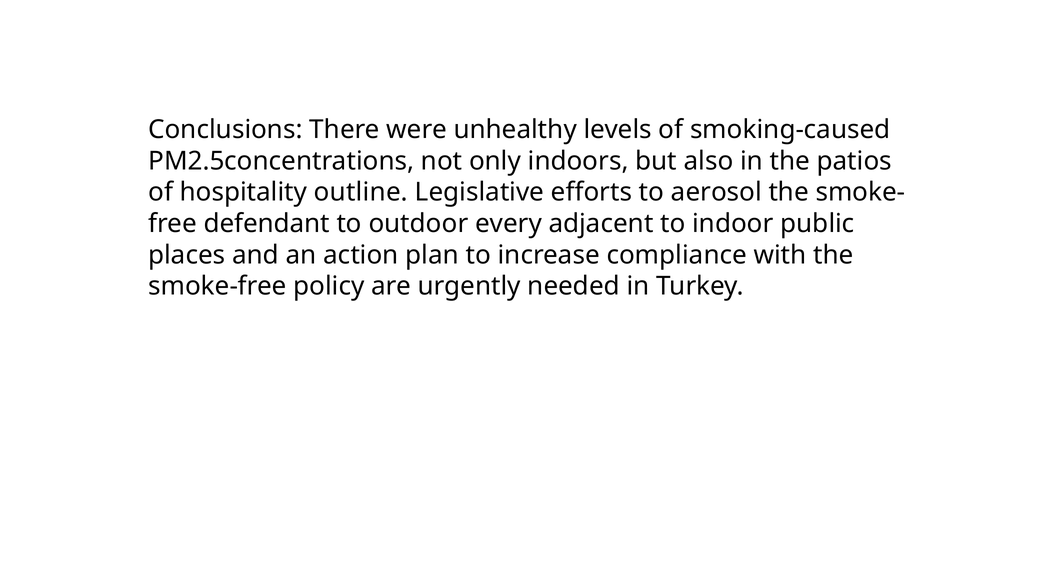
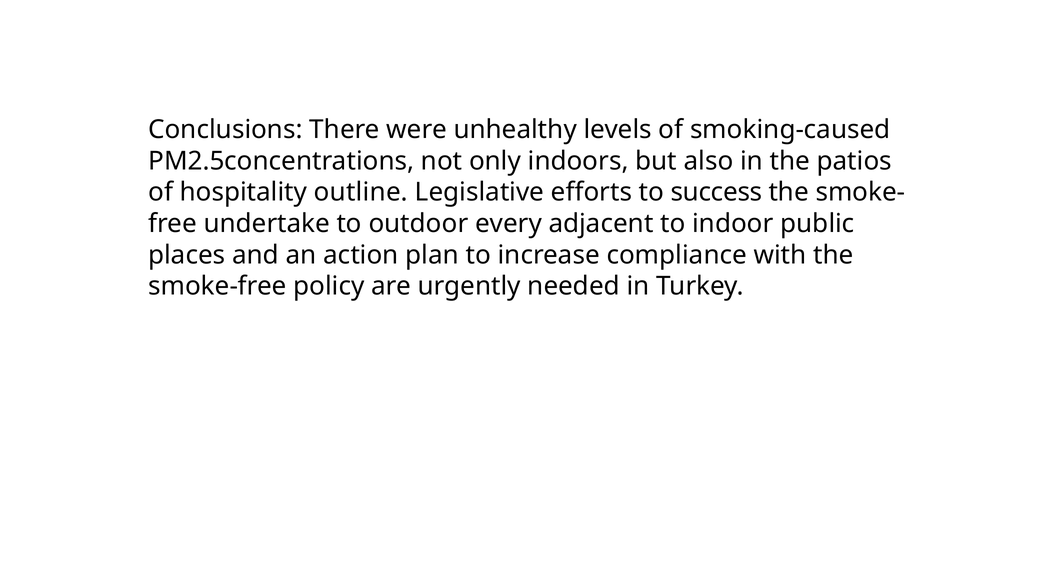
aerosol: aerosol -> success (716, 192)
defendant: defendant -> undertake (267, 224)
